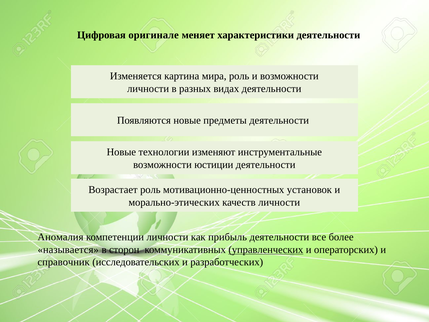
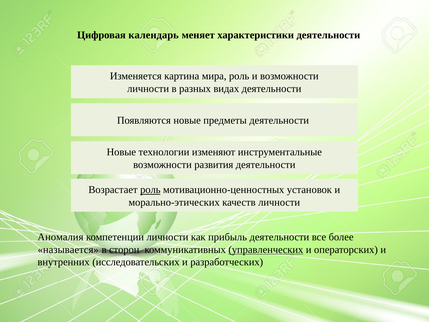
оригинале: оригинале -> календарь (154, 35)
юстиции: юстиции -> развития (214, 165)
роль underline: none -> present (150, 190)
справочник: справочник -> внутренних (64, 262)
